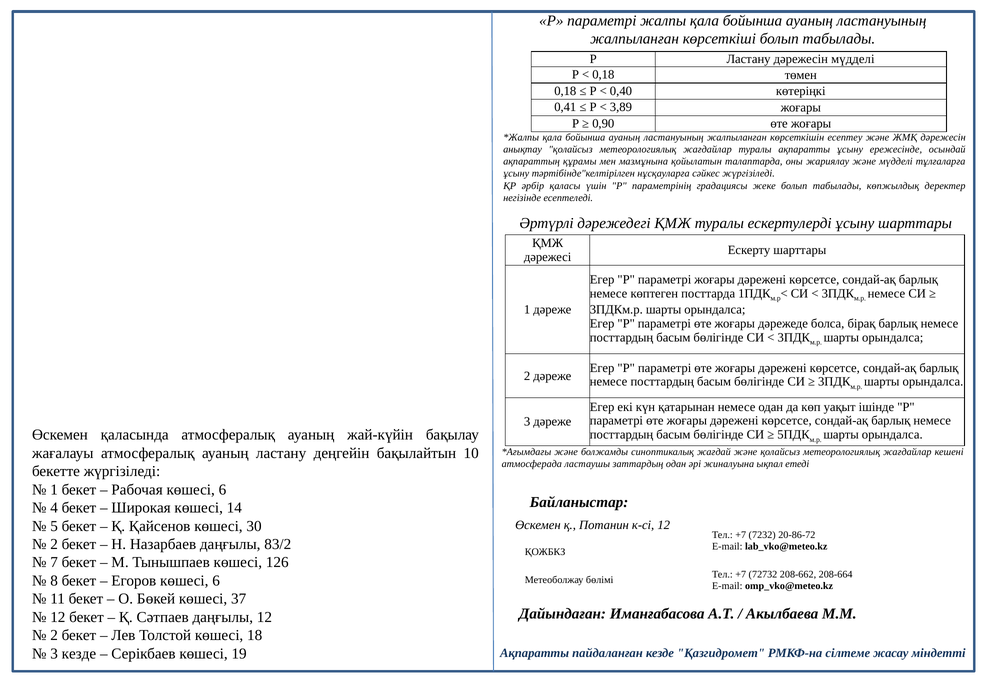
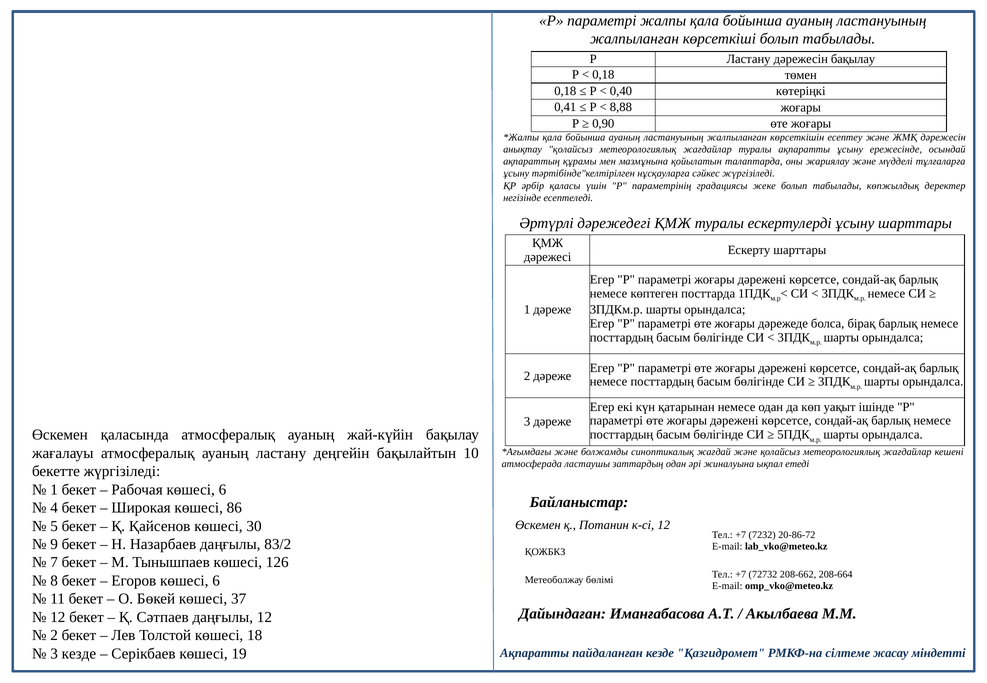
дәрежесін мүдделі: мүдделі -> бақылау (853, 59)
3,89: 3,89 -> 8,88 (621, 107)
14: 14 -> 86 (234, 508)
2: 2 -> 9 (54, 545)
